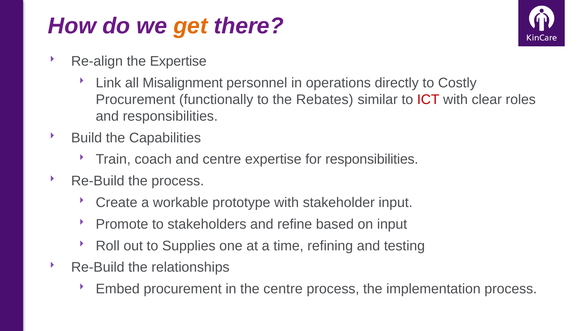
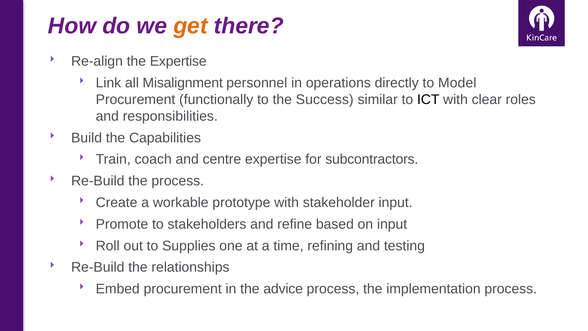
Costly: Costly -> Model (457, 83)
Rebates: Rebates -> Success (325, 99)
ICT colour: red -> black (428, 99)
for responsibilities: responsibilities -> subcontractors (372, 159)
the centre: centre -> advice (283, 289)
